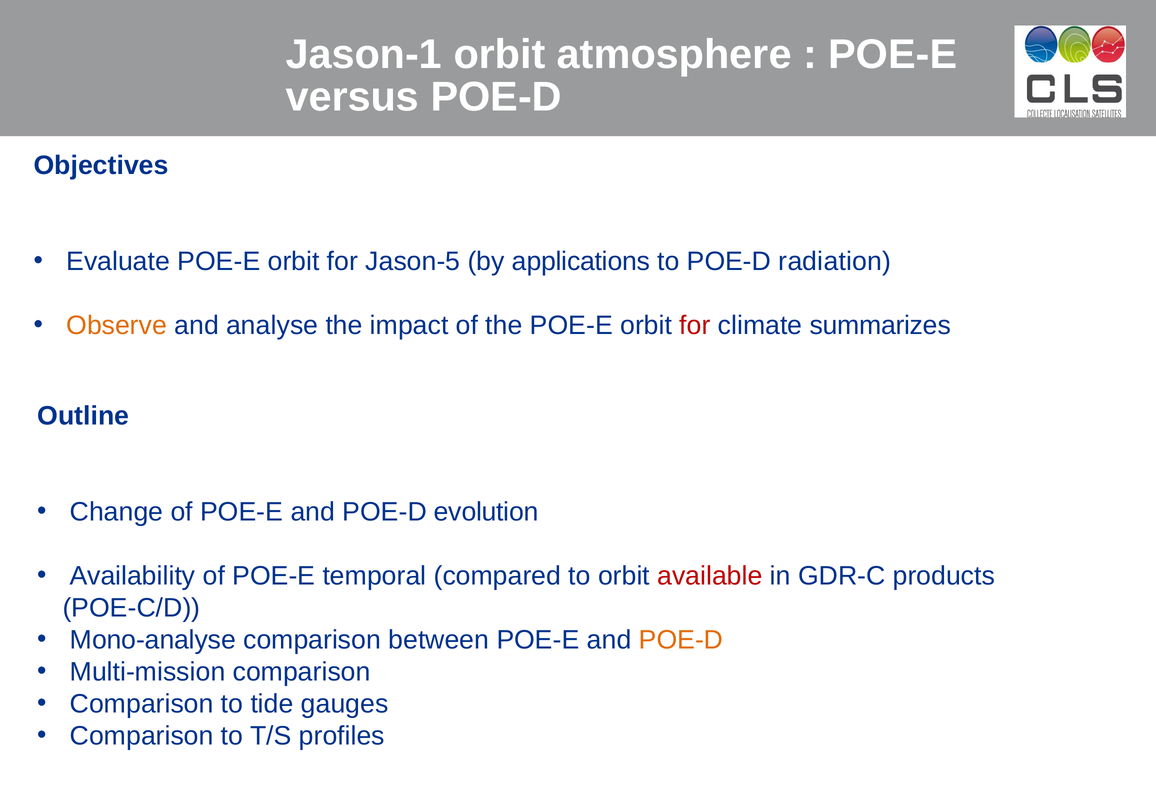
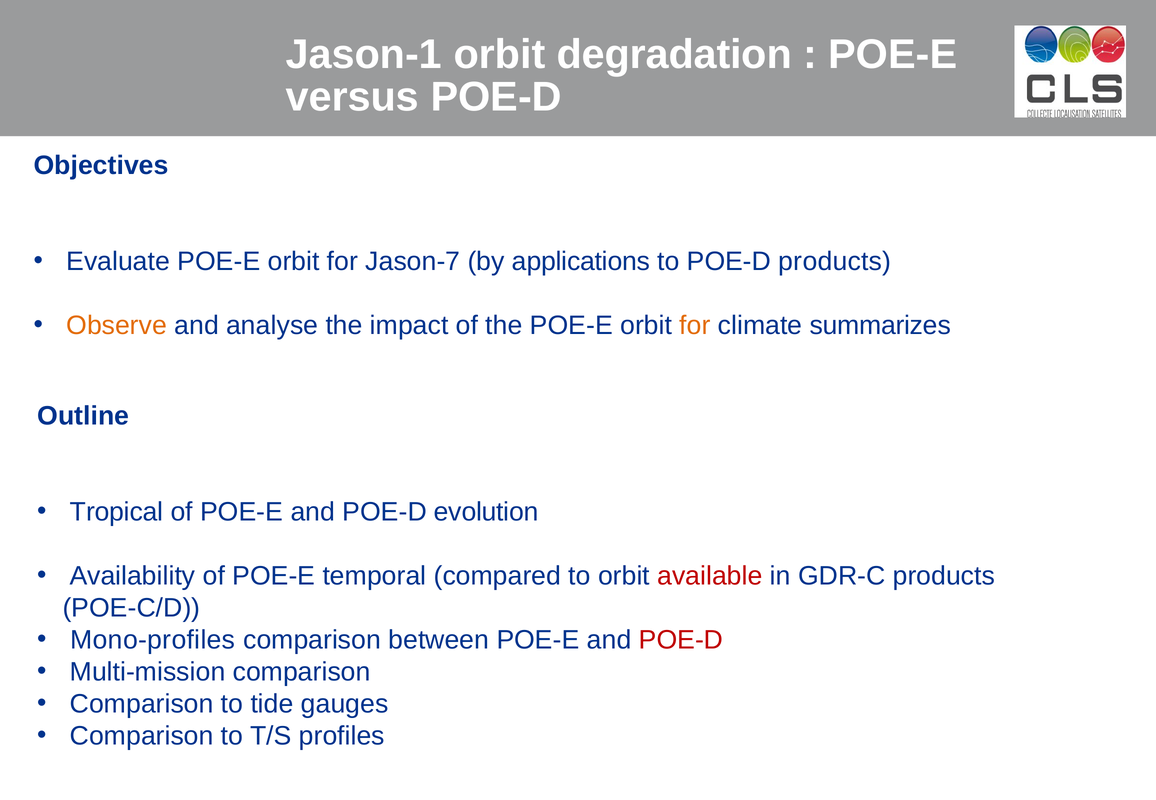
atmosphere: atmosphere -> degradation (674, 55)
Jason-5: Jason-5 -> Jason-7 (413, 261)
POE-D radiation: radiation -> products (835, 261)
for colour: red -> orange (695, 325)
Change: Change -> Tropical (117, 512)
Mono-analyse: Mono-analyse -> Mono-profiles (153, 640)
POE-D colour: orange -> red (681, 640)
